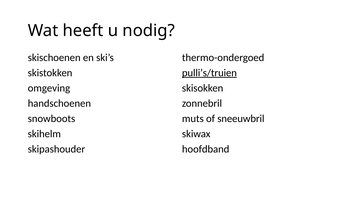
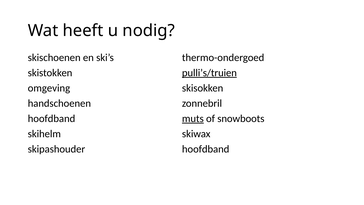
snowboots: snowboots -> hoofdband (51, 118)
muts underline: none -> present (193, 118)
sneeuwbril: sneeuwbril -> snowboots (241, 118)
